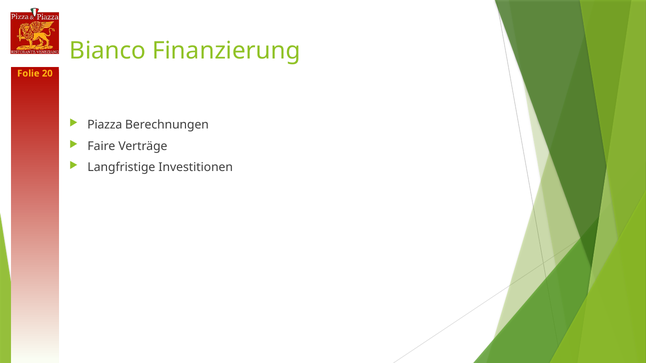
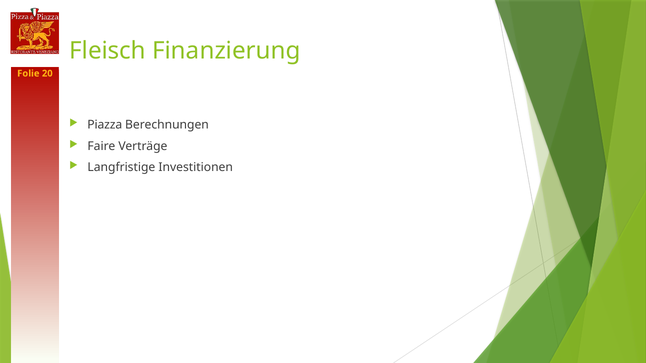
Bianco: Bianco -> Fleisch (108, 51)
